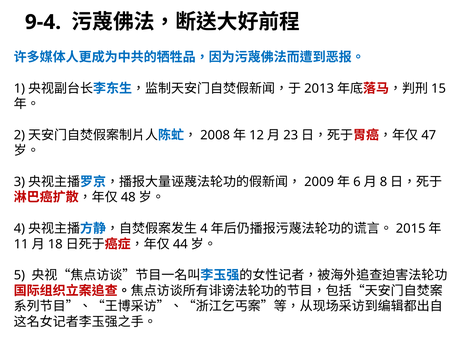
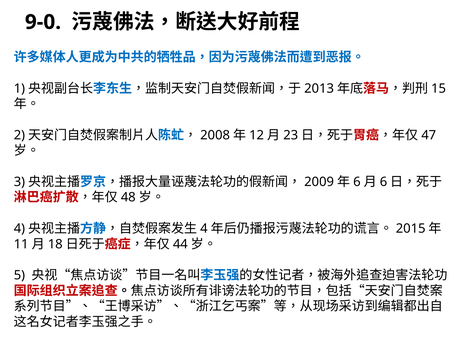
9-4: 9-4 -> 9-0 (43, 22)
8: 8 -> 6 (383, 182)
